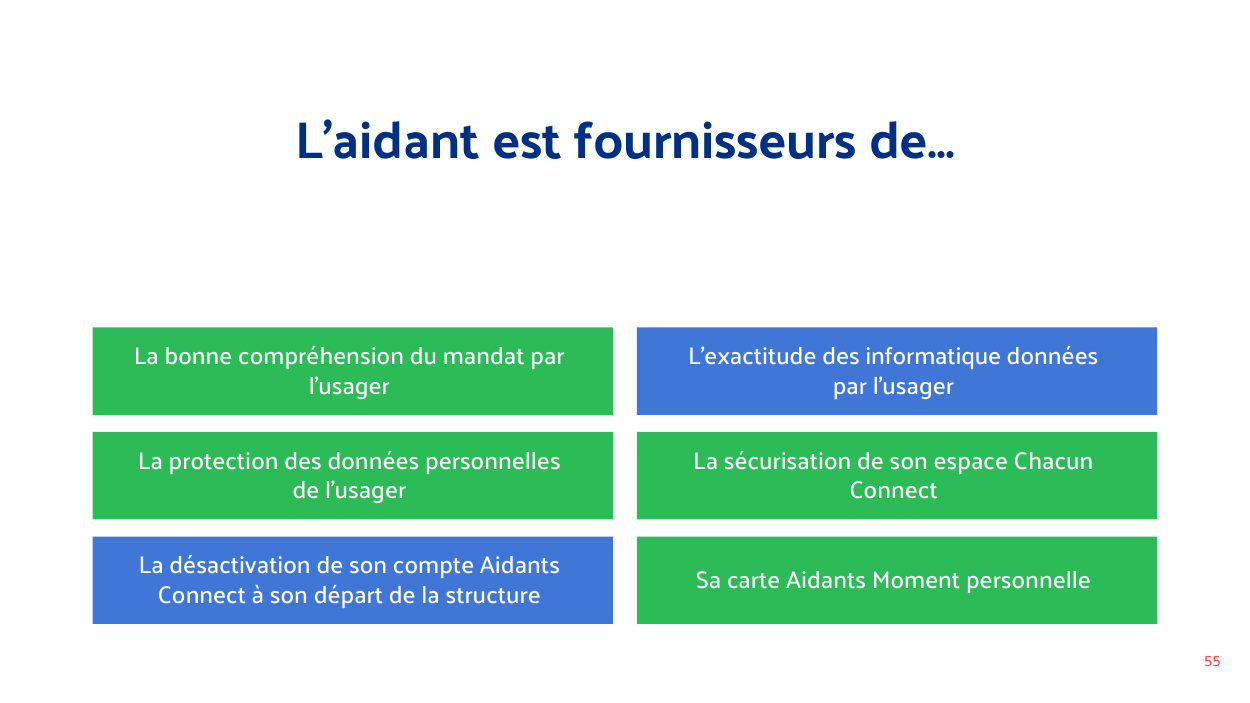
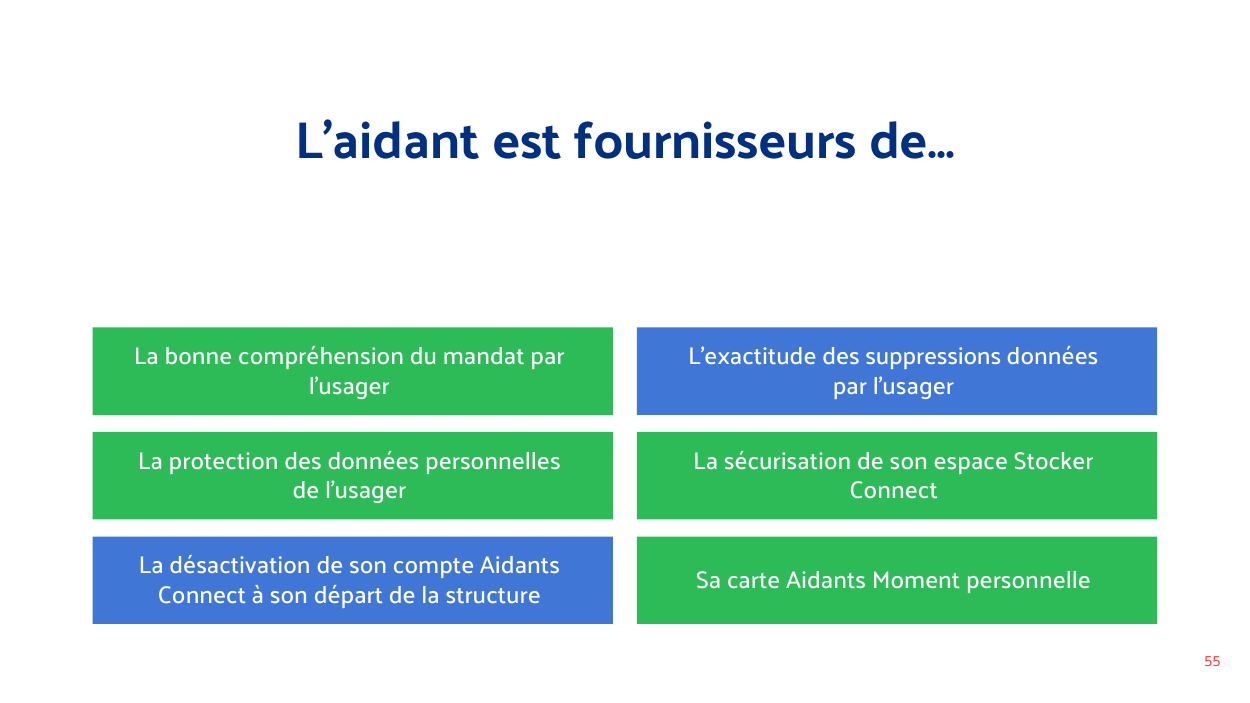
informatique: informatique -> suppressions (933, 357)
Chacun: Chacun -> Stocker (1054, 461)
